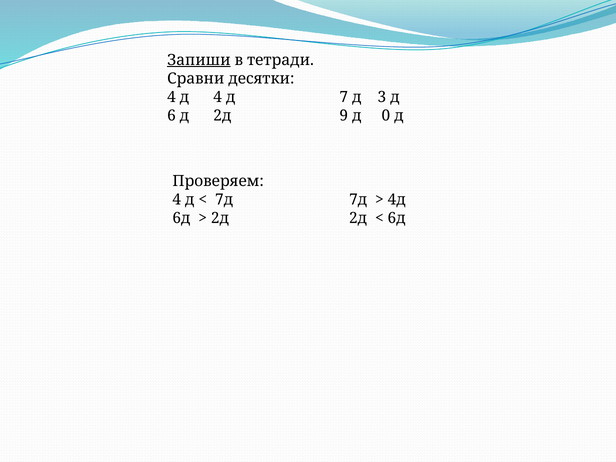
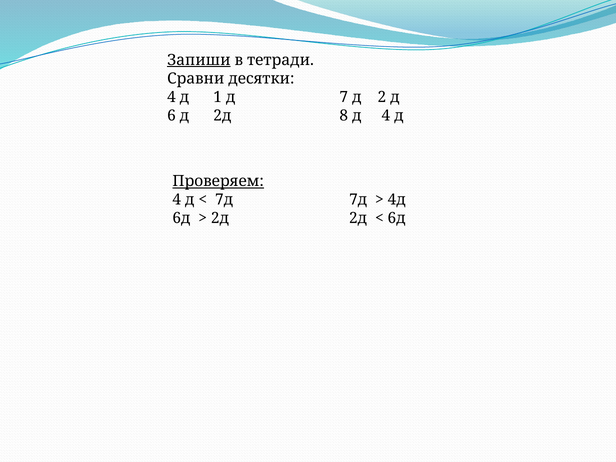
д 4: 4 -> 1 (218, 97)
3: 3 -> 2 (382, 97)
9: 9 -> 8 (344, 115)
д 0: 0 -> 4 (386, 115)
Проверяем underline: none -> present (218, 181)
